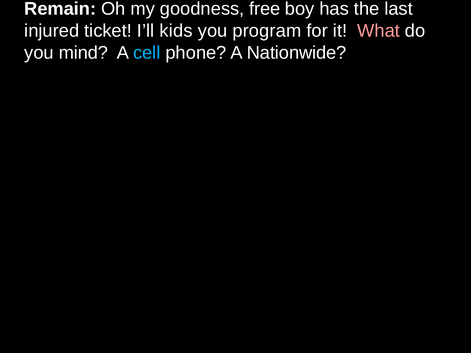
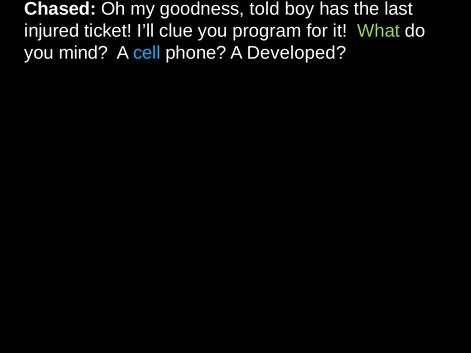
Remain: Remain -> Chased (60, 9)
free: free -> told (265, 9)
kids: kids -> clue (176, 31)
What colour: pink -> light green (379, 31)
Nationwide: Nationwide -> Developed (297, 53)
